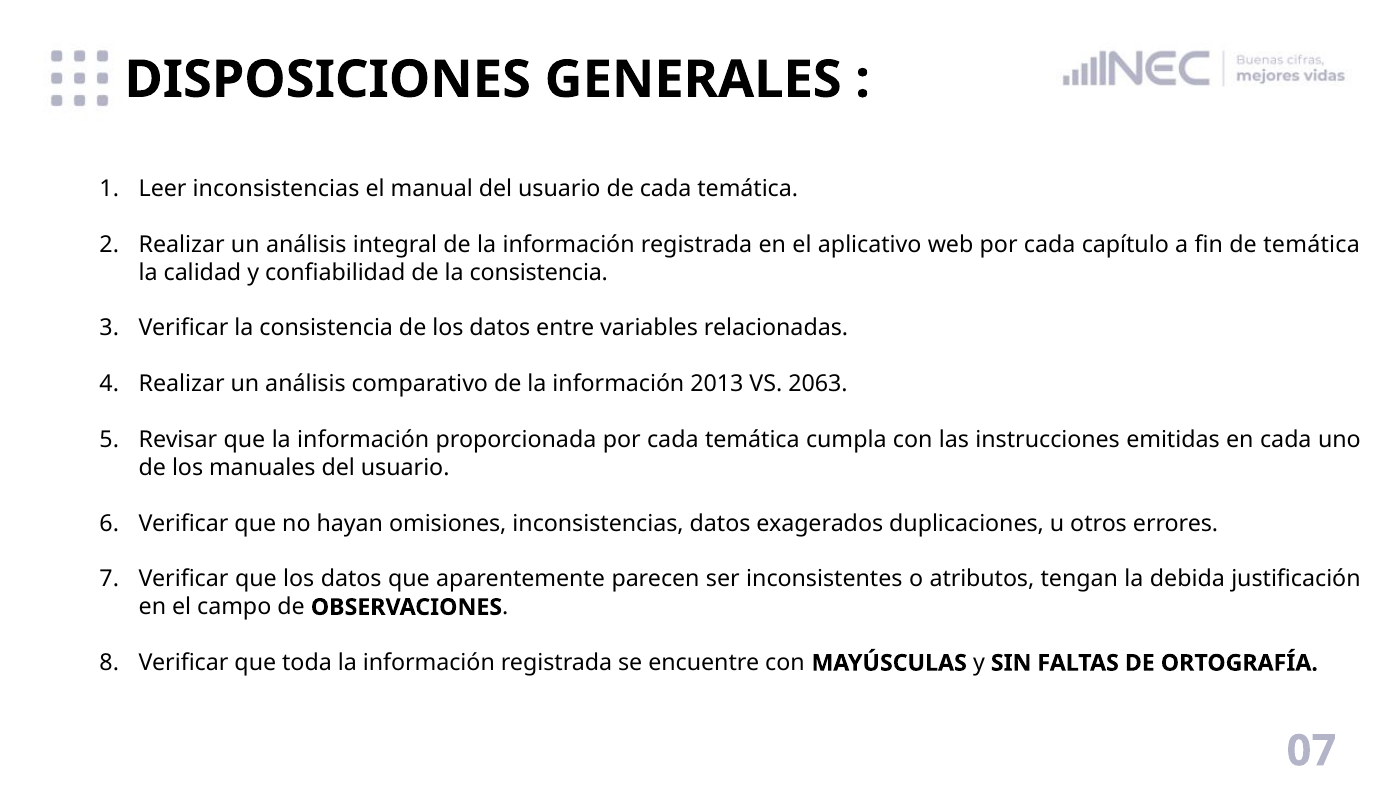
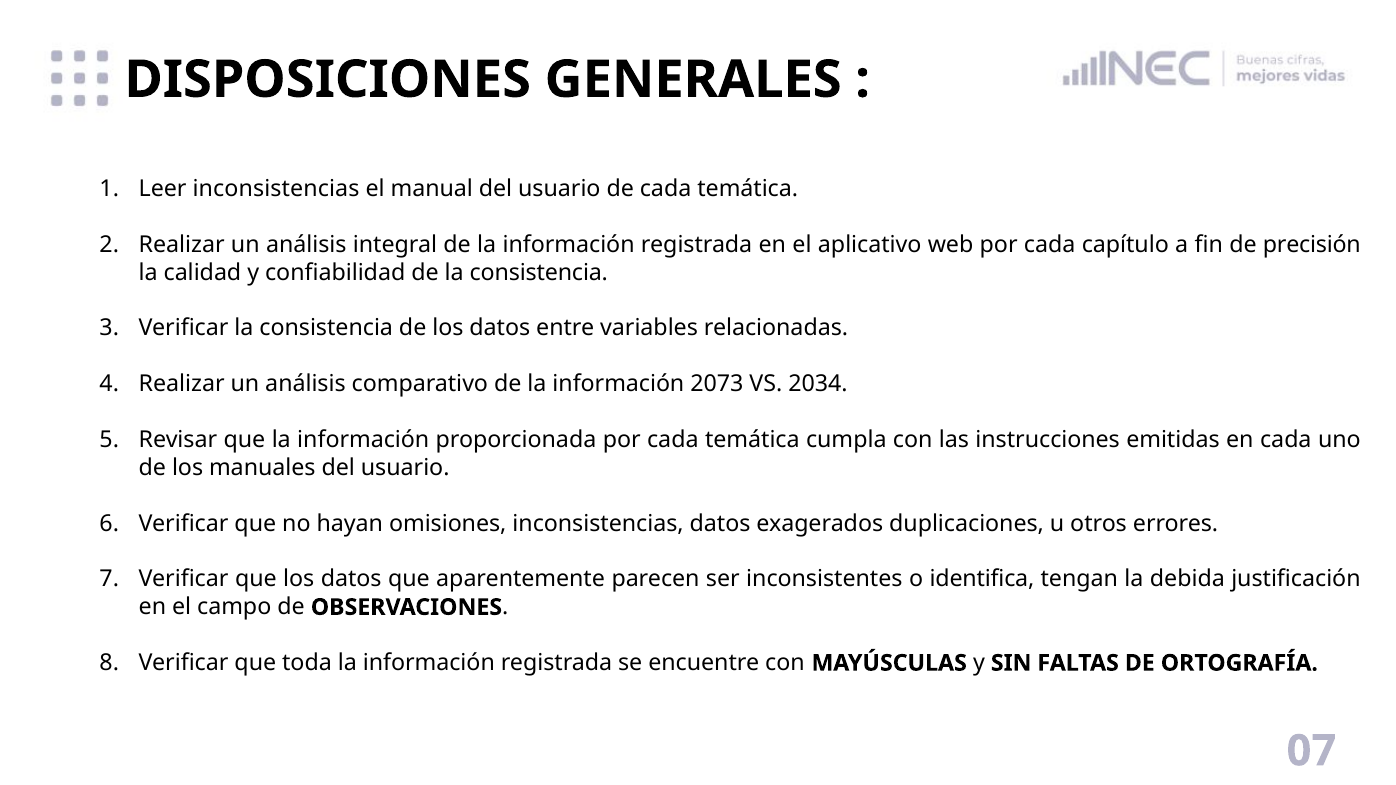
de temática: temática -> precisión (1312, 245)
2013: 2013 -> 2073 (717, 384)
2063: 2063 -> 2034 (818, 384)
atributos: atributos -> identifica (982, 580)
